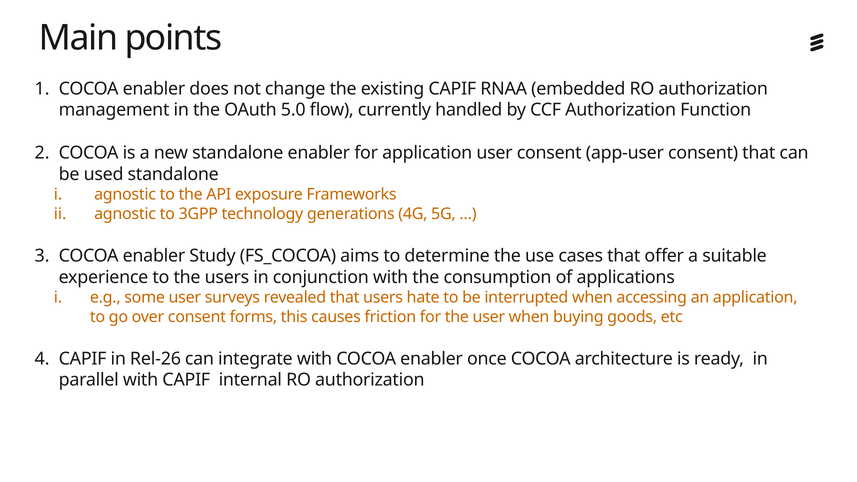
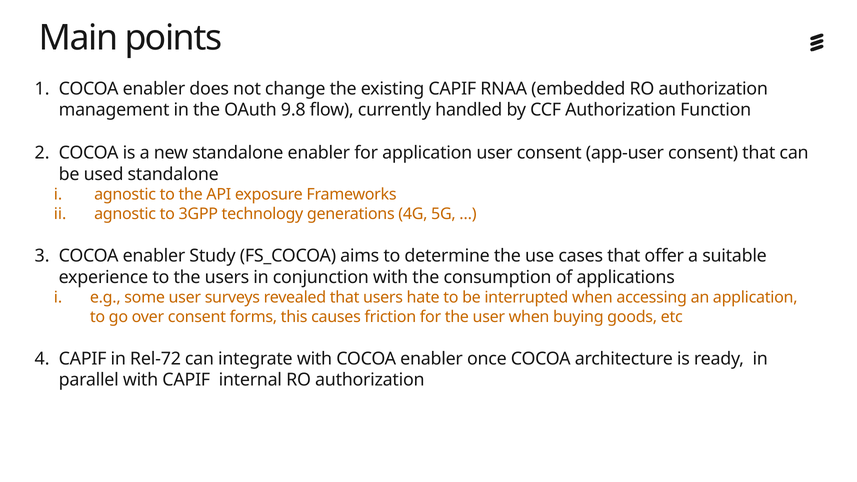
5.0: 5.0 -> 9.8 (293, 110)
Rel-26: Rel-26 -> Rel-72 (156, 359)
